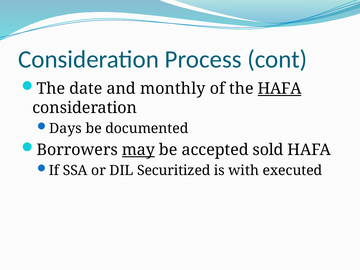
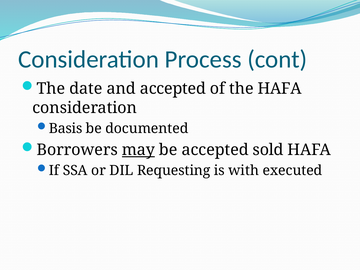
and monthly: monthly -> accepted (173, 89)
HAFA underline: present -> none (280, 89)
Days: Days -> Basis (66, 129)
Securitized: Securitized -> Requesting (174, 171)
